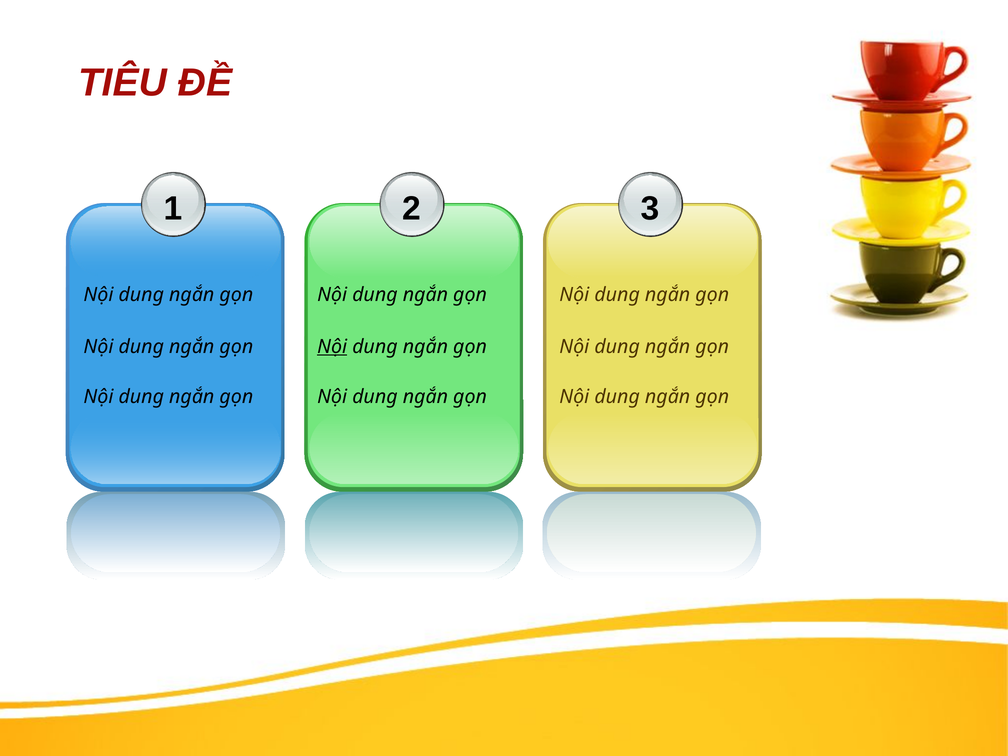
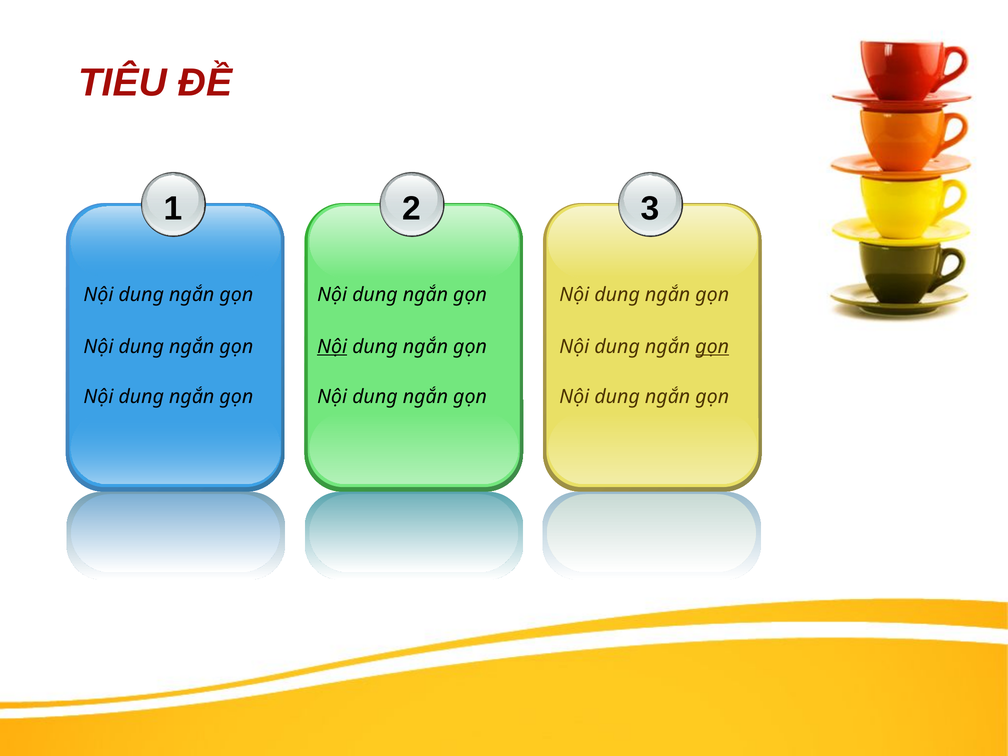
gọn underline: none -> present (712, 347)
